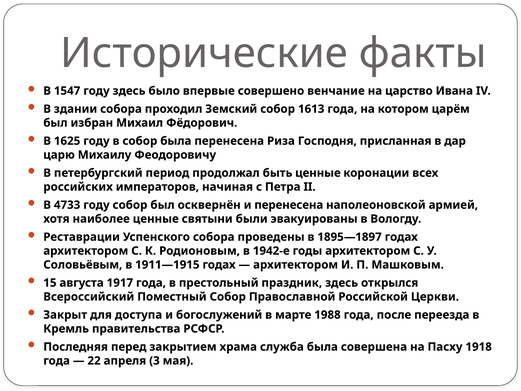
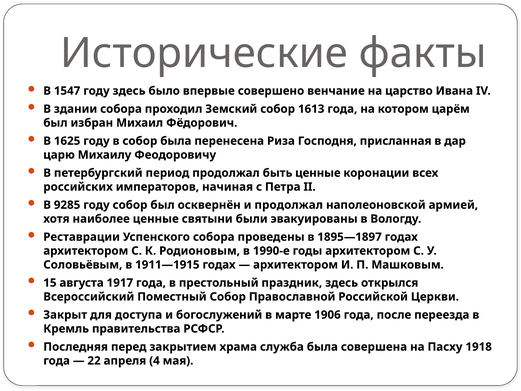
4733: 4733 -> 9285 (67, 205)
и перенесена: перенесена -> продолжал (289, 205)
1942-е: 1942-е -> 1990-е (271, 251)
1988: 1988 -> 1906 (327, 315)
3: 3 -> 4 (154, 361)
